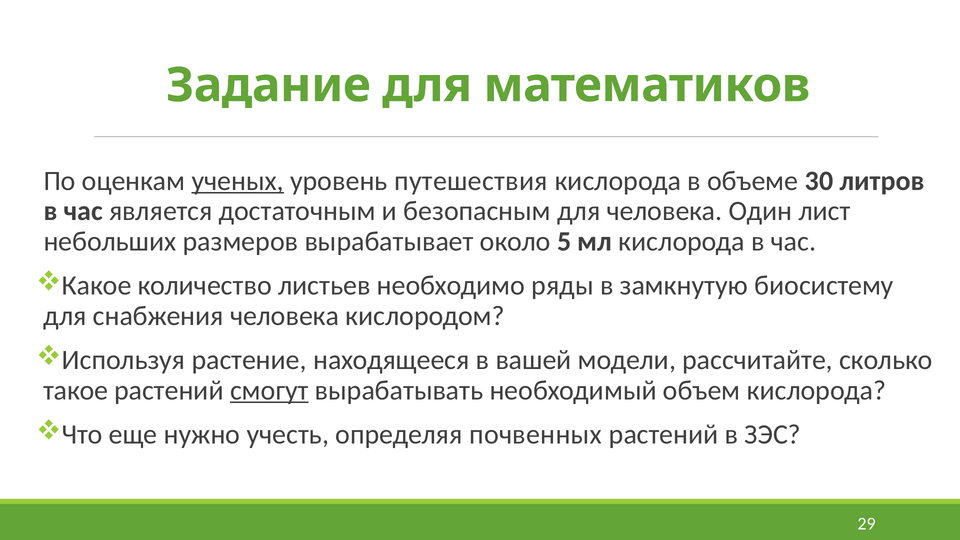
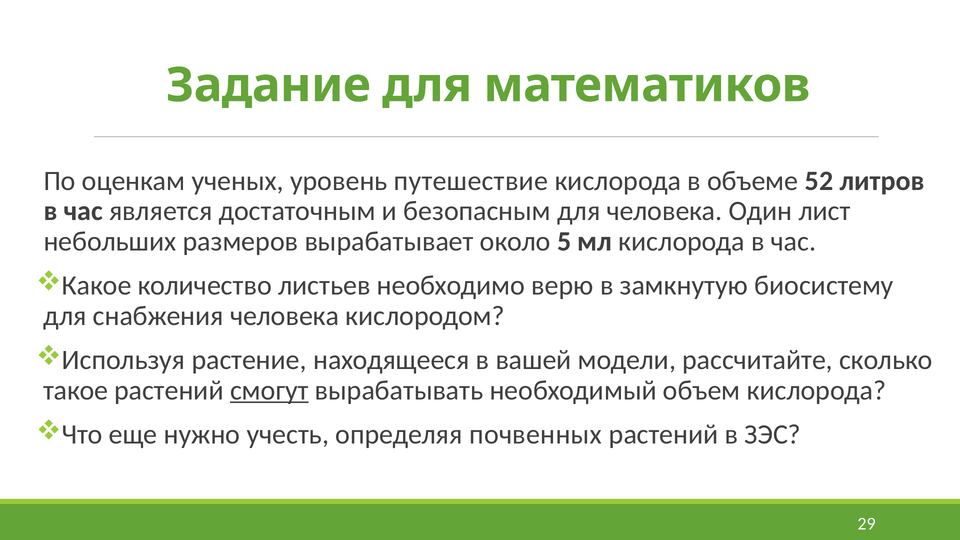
ученых underline: present -> none (238, 181)
путешествия: путешествия -> путешествие (471, 181)
30: 30 -> 52 (819, 181)
ряды: ряды -> верю (563, 286)
